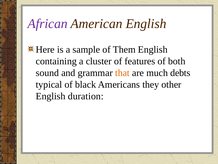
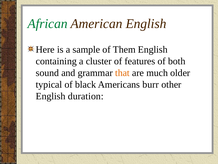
African colour: purple -> green (48, 24)
debts: debts -> older (180, 73)
they: they -> burr (151, 84)
